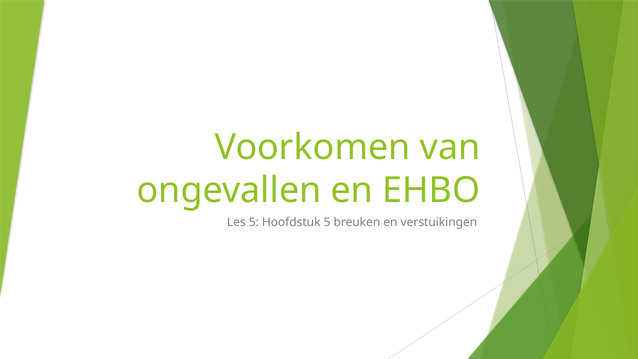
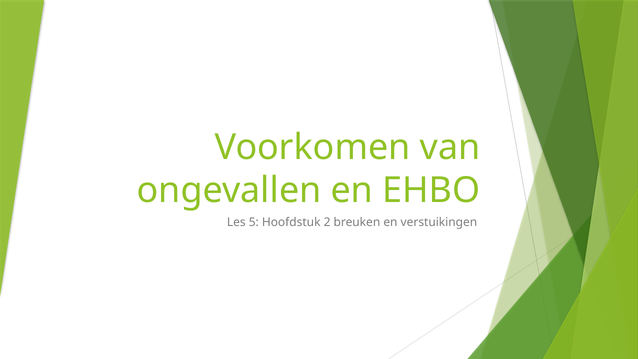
Hoofdstuk 5: 5 -> 2 (327, 222)
